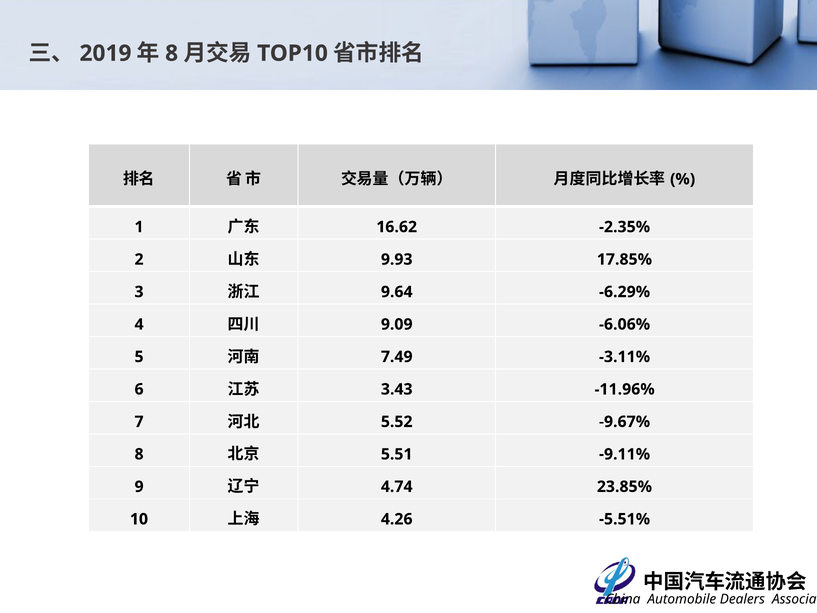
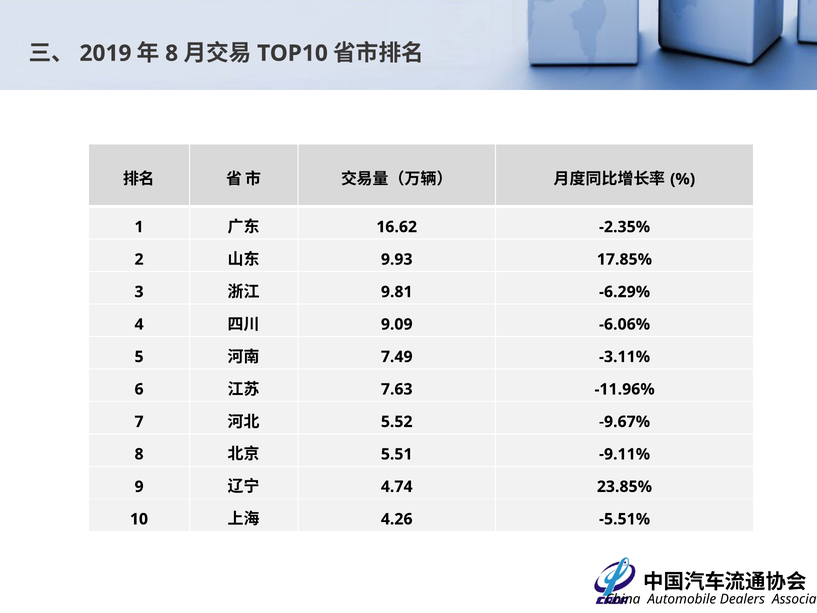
9.64: 9.64 -> 9.81 (397, 292)
3.43: 3.43 -> 7.63 (397, 389)
